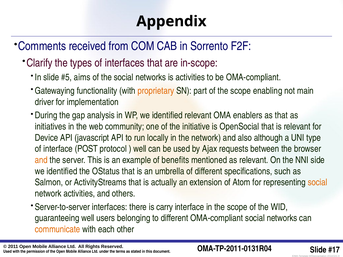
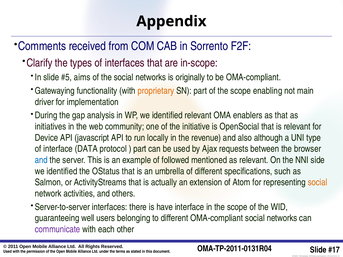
is activities: activities -> originally (190, 77)
the network: network -> revenue (206, 138)
POST: POST -> DATA (86, 149)
well: well -> part (140, 149)
and colour: orange -> blue (41, 160)
benefits: benefits -> followed (175, 160)
carry: carry -> have (165, 207)
communicate colour: orange -> purple (58, 230)
